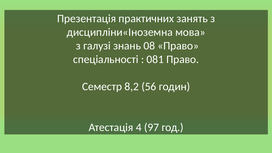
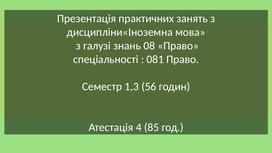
8,2: 8,2 -> 1,3 (132, 87)
97: 97 -> 85 (152, 127)
